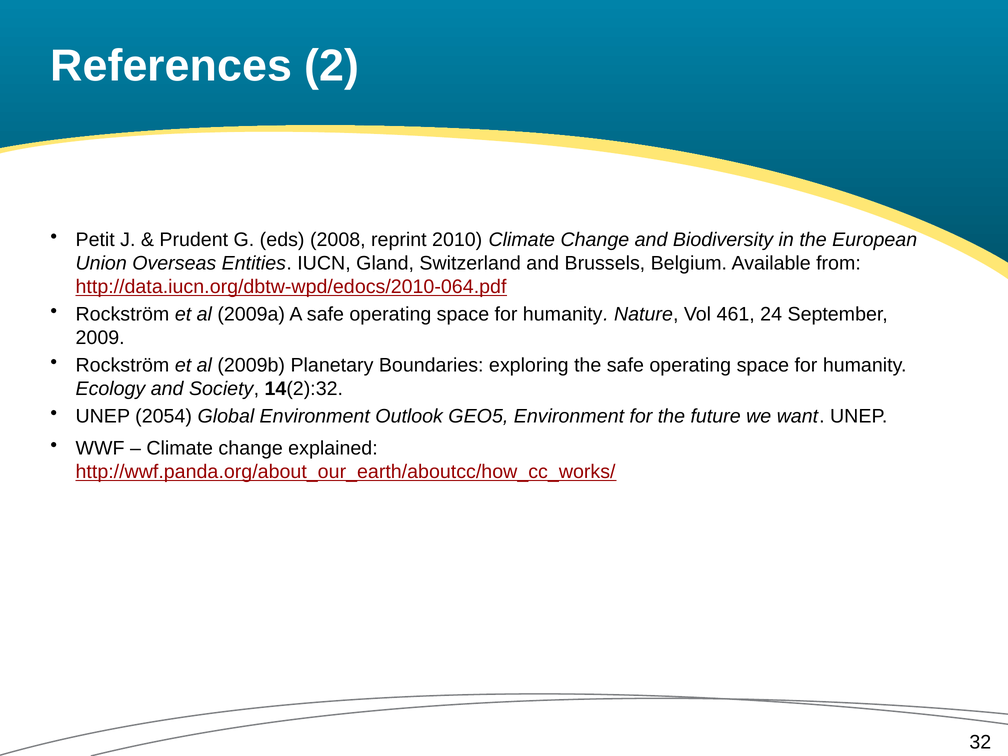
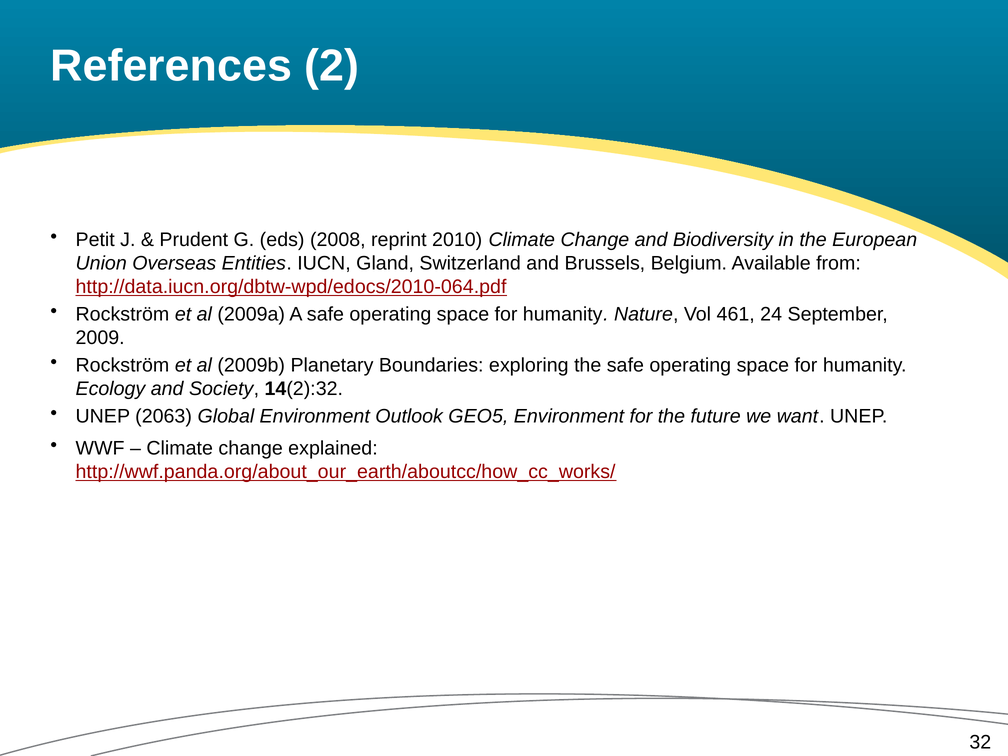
2054: 2054 -> 2063 (164, 416)
